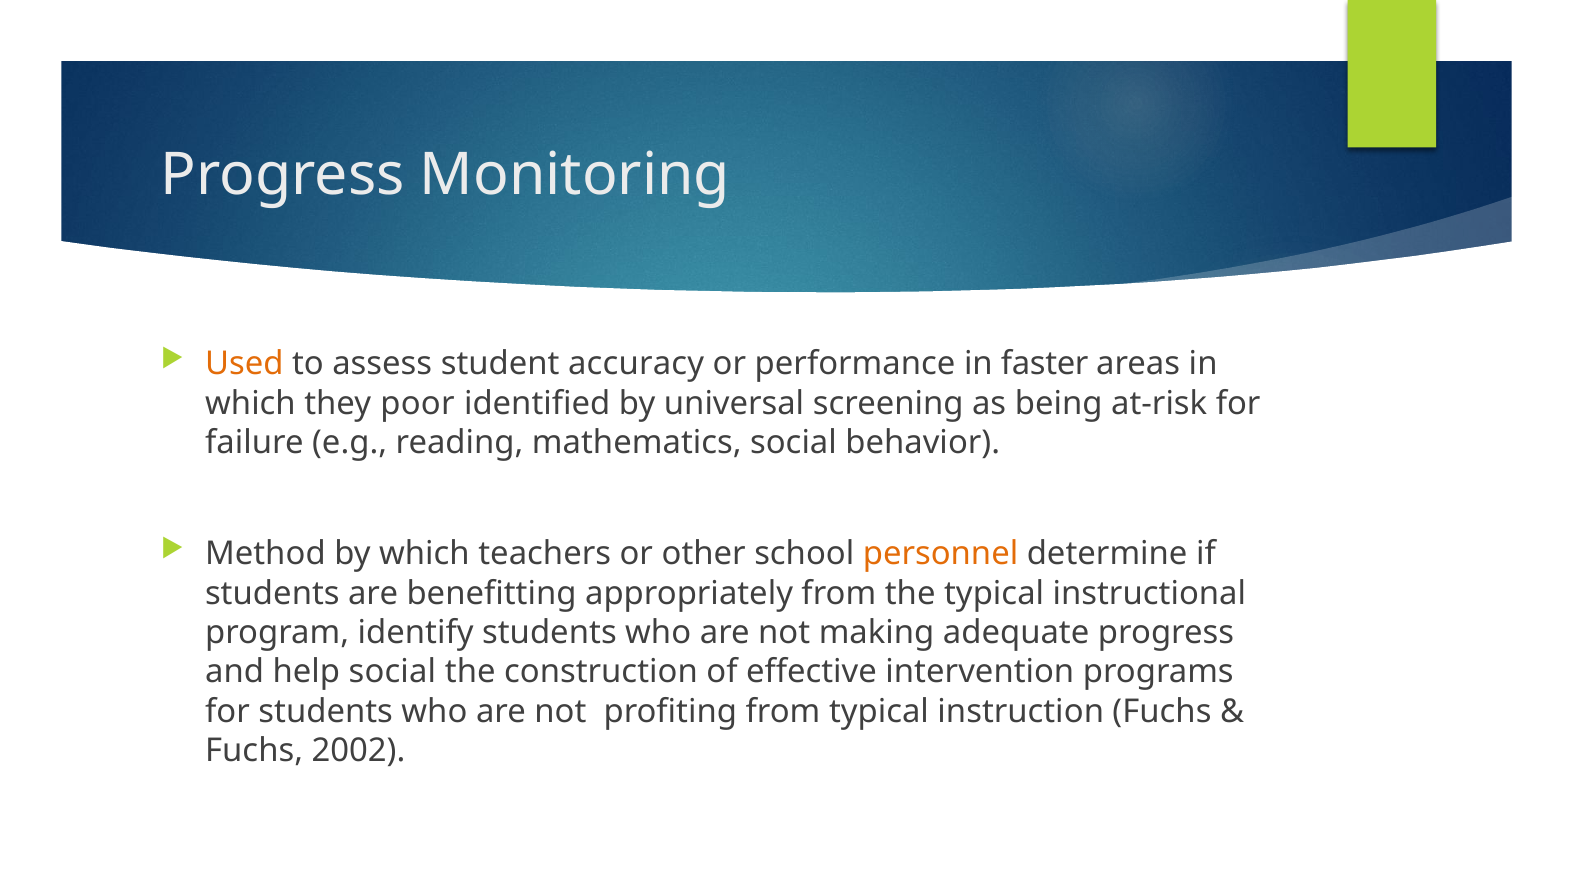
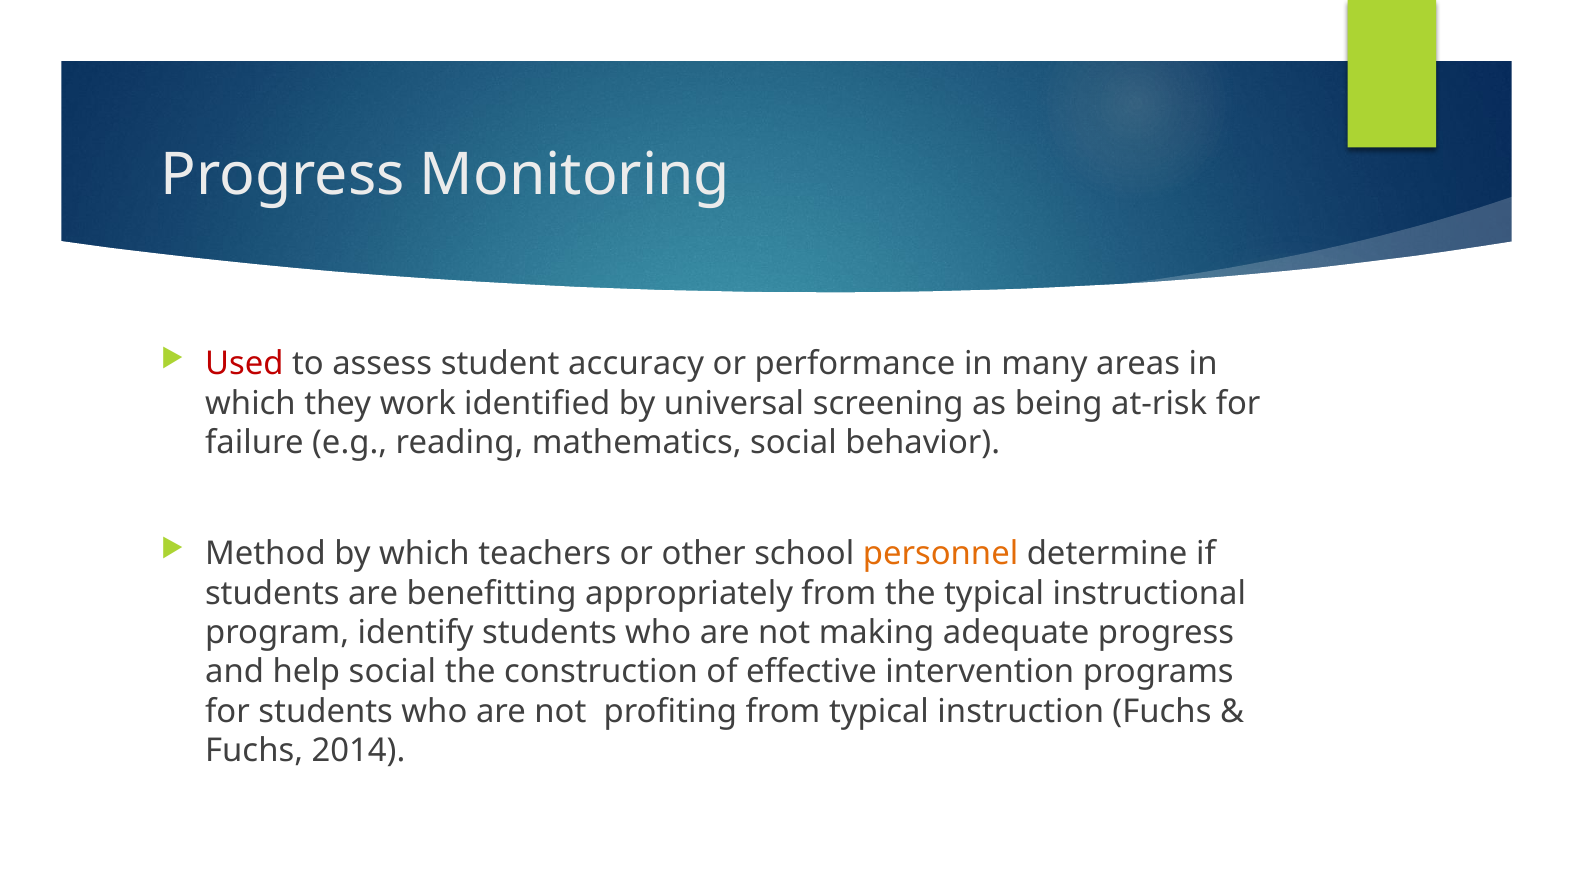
Used colour: orange -> red (244, 364)
faster: faster -> many (1044, 364)
poor: poor -> work (418, 403)
2002: 2002 -> 2014 (358, 751)
